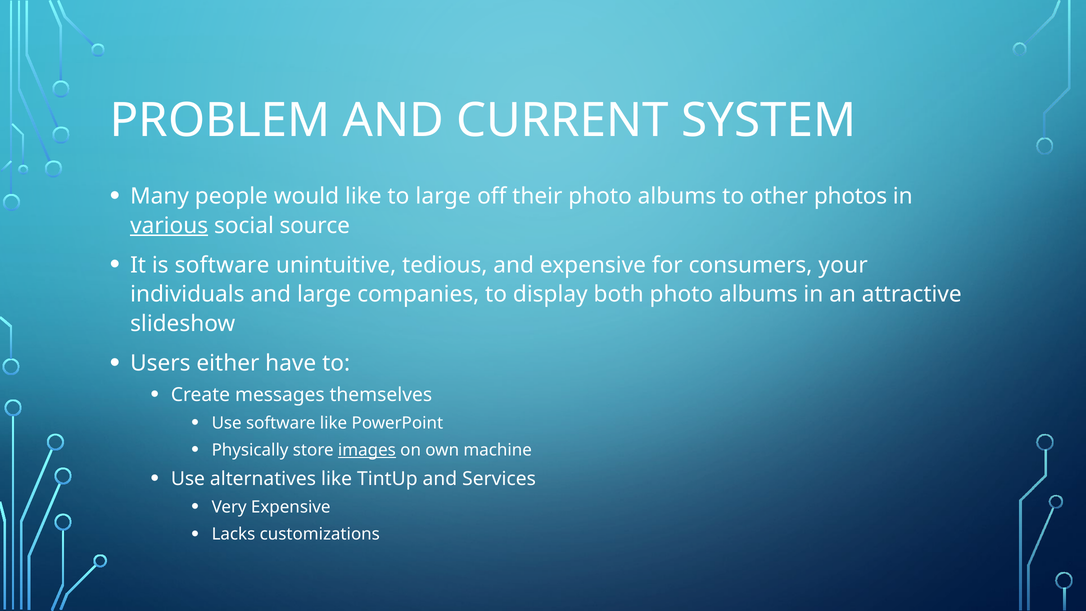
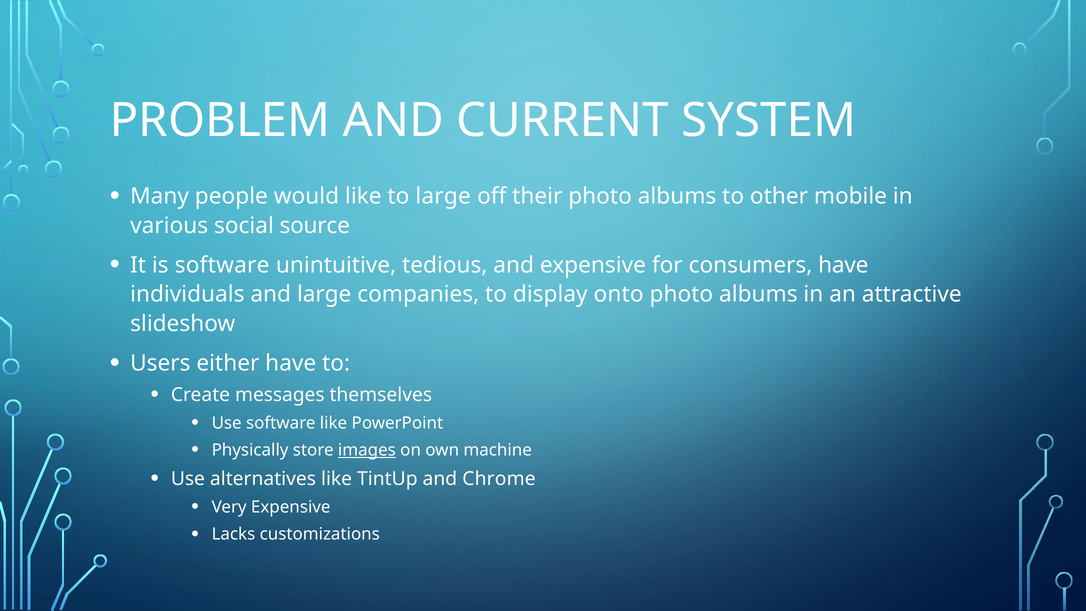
photos: photos -> mobile (850, 196)
various underline: present -> none (169, 226)
consumers your: your -> have (843, 265)
both: both -> onto (619, 294)
Services: Services -> Chrome (499, 479)
